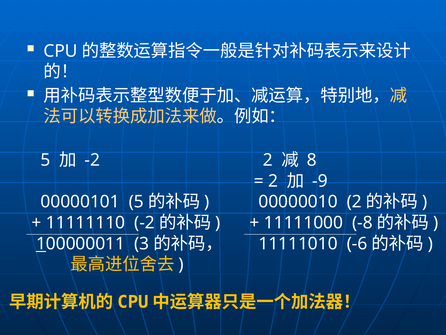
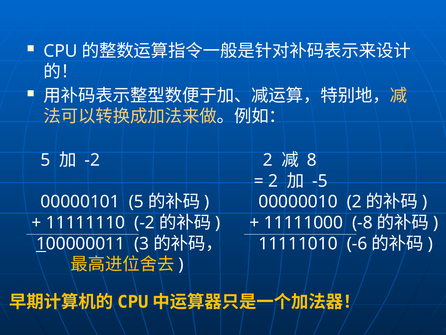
-9: -9 -> -5 (320, 181)
